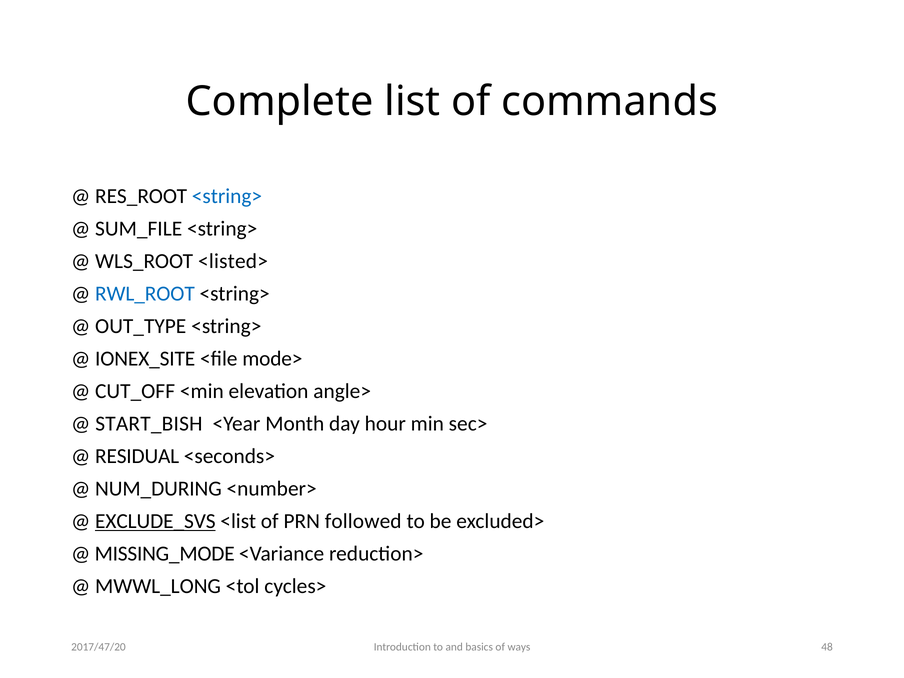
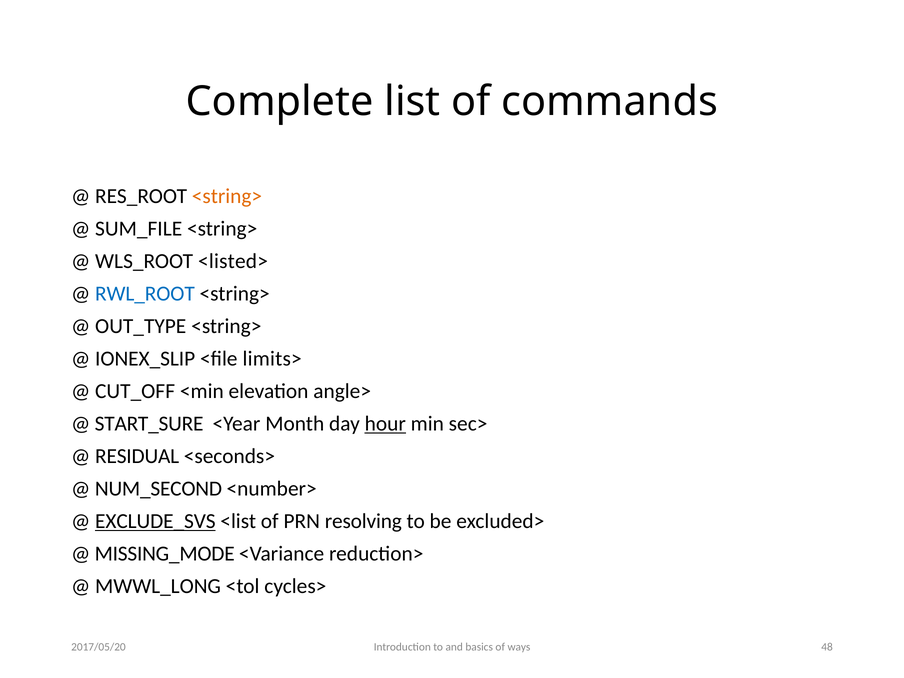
<string> colour: blue -> orange (227, 196)
IONEX_SITE: IONEX_SITE -> IONEX_SLIP (145, 359)
mode>: mode> -> limits> (272, 359)
START_BISH: START_BISH -> START_SURE (149, 424)
hour underline: none -> present (385, 424)
NUM_DURING: NUM_DURING -> NUM_SECOND (158, 489)
followed: followed -> resolving (363, 521)
2017/47/20: 2017/47/20 -> 2017/05/20 (98, 647)
